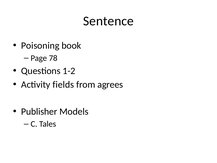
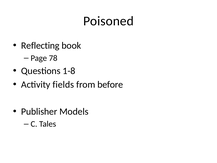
Sentence: Sentence -> Poisoned (108, 21)
Poisoning: Poisoning -> Reflecting (40, 46)
1-2: 1-2 -> 1-8 (69, 71)
agrees: agrees -> before (110, 84)
